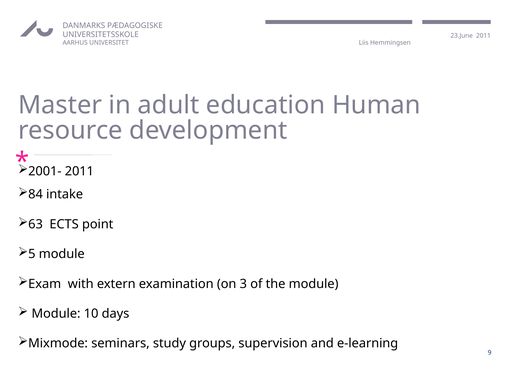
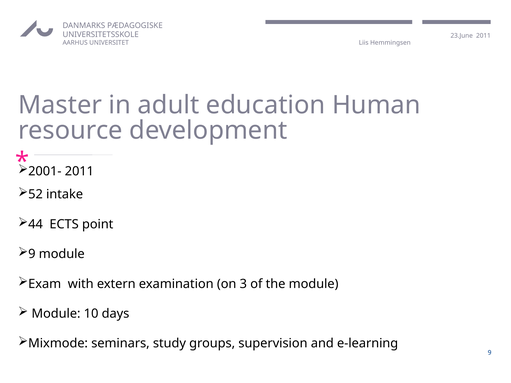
84: 84 -> 52 (36, 195)
63: 63 -> 44 (36, 224)
5: 5 -> 9 (32, 254)
